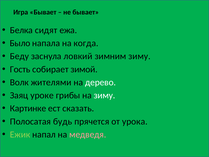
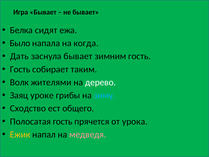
Беду: Беду -> Дать (19, 56)
заснула ловкий: ловкий -> бывает (78, 56)
зимним зиму: зиму -> гость (140, 56)
зимой: зимой -> таким (84, 69)
зиму colour: white -> light blue (105, 95)
Картинке: Картинке -> Сходство (28, 108)
сказать: сказать -> общего (78, 108)
Полосатая будь: будь -> гость (63, 121)
Ежик colour: light green -> yellow (20, 134)
